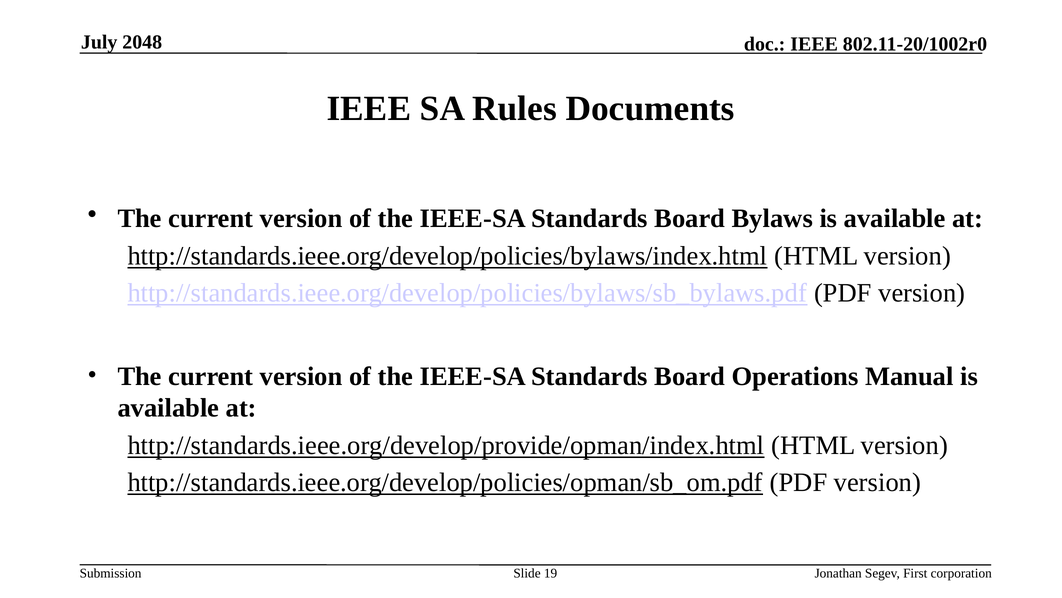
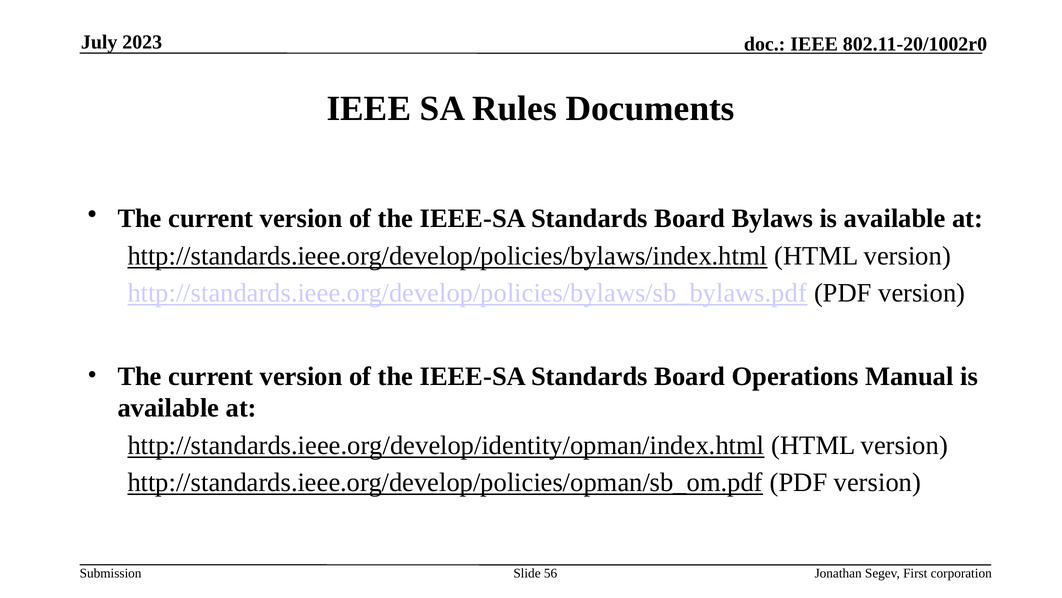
2048: 2048 -> 2023 (142, 42)
http://standards.ieee.org/develop/provide/opman/index.html: http://standards.ieee.org/develop/provide/opman/index.html -> http://standards.ieee.org/develop/identity/opman/index.html (446, 445)
19: 19 -> 56 (551, 573)
